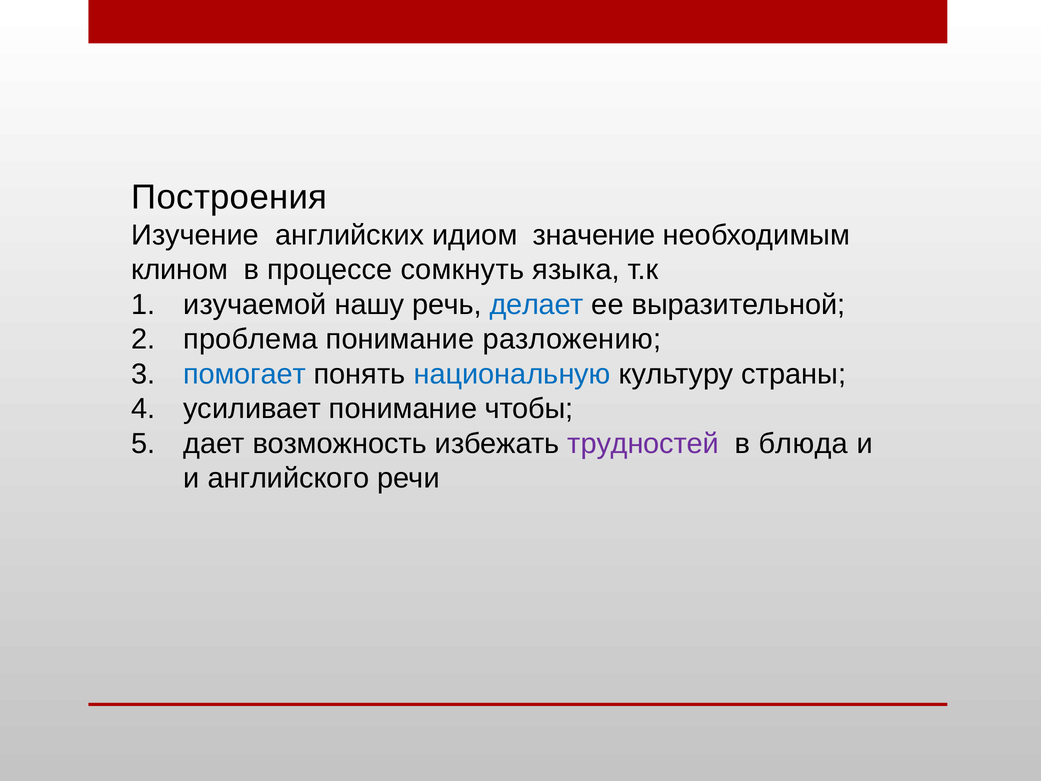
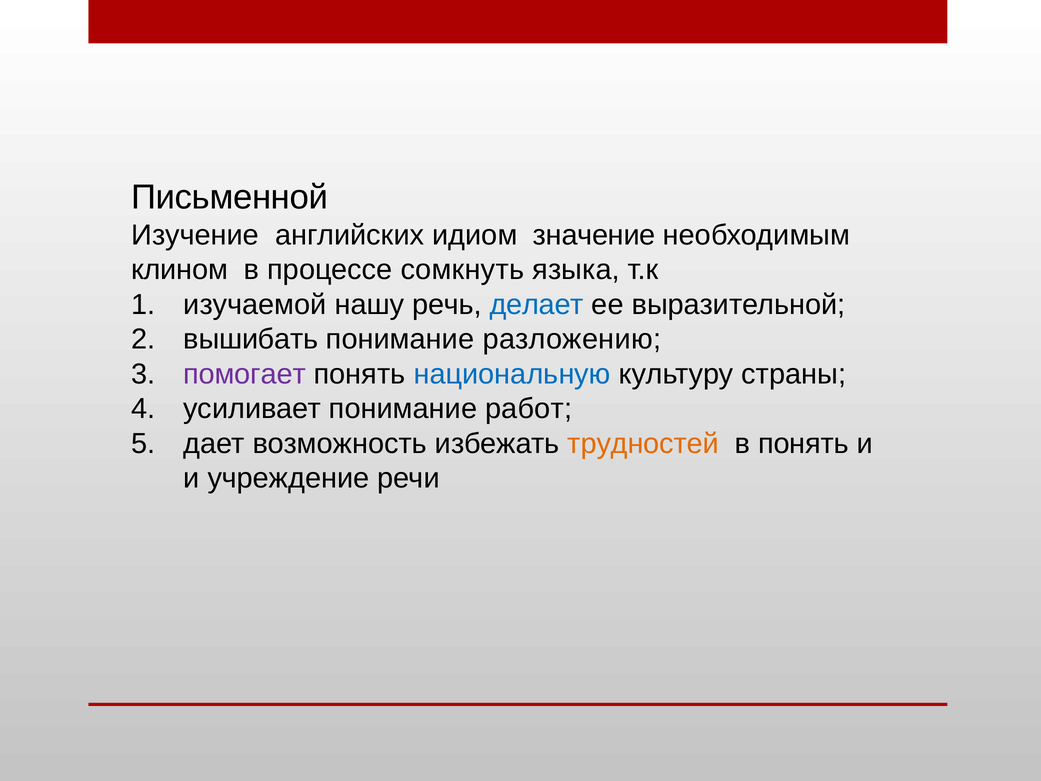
Построения: Построения -> Письменной (230, 197)
проблема: проблема -> вышибать (251, 339)
помогает colour: blue -> purple (245, 374)
чтобы: чтобы -> работ (529, 409)
трудностей colour: purple -> orange (643, 443)
в блюда: блюда -> понять (803, 443)
английского: английского -> учреждение (288, 478)
